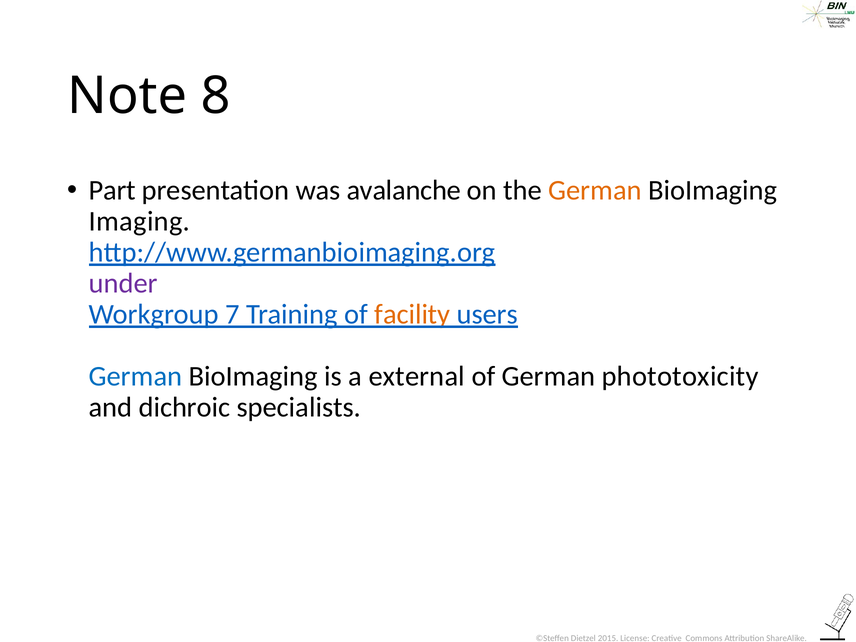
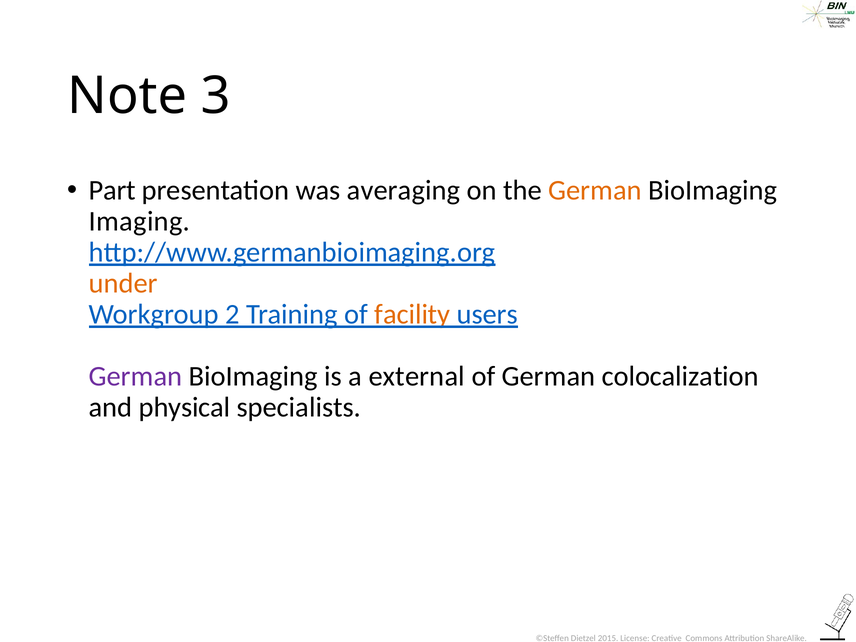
8: 8 -> 3 (216, 96)
avalanche: avalanche -> averaging (404, 190)
under colour: purple -> orange (123, 283)
7: 7 -> 2 (232, 315)
German colour: blue -> purple (136, 376)
phototoxicity: phototoxicity -> colocalization (680, 376)
dichroic: dichroic -> physical (185, 407)
